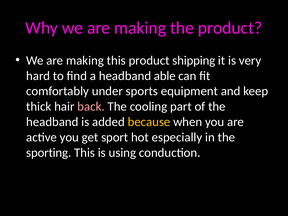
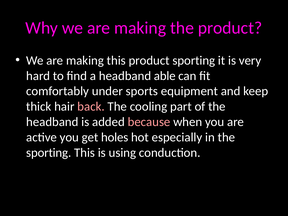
product shipping: shipping -> sporting (194, 60)
because colour: yellow -> pink (149, 122)
sport: sport -> holes (115, 137)
